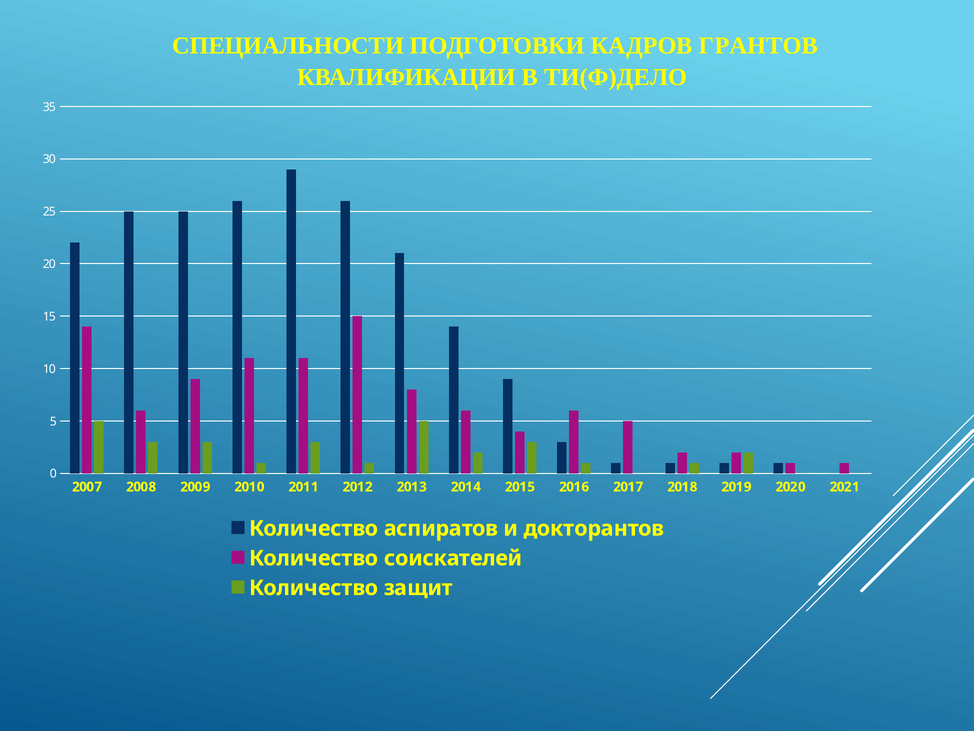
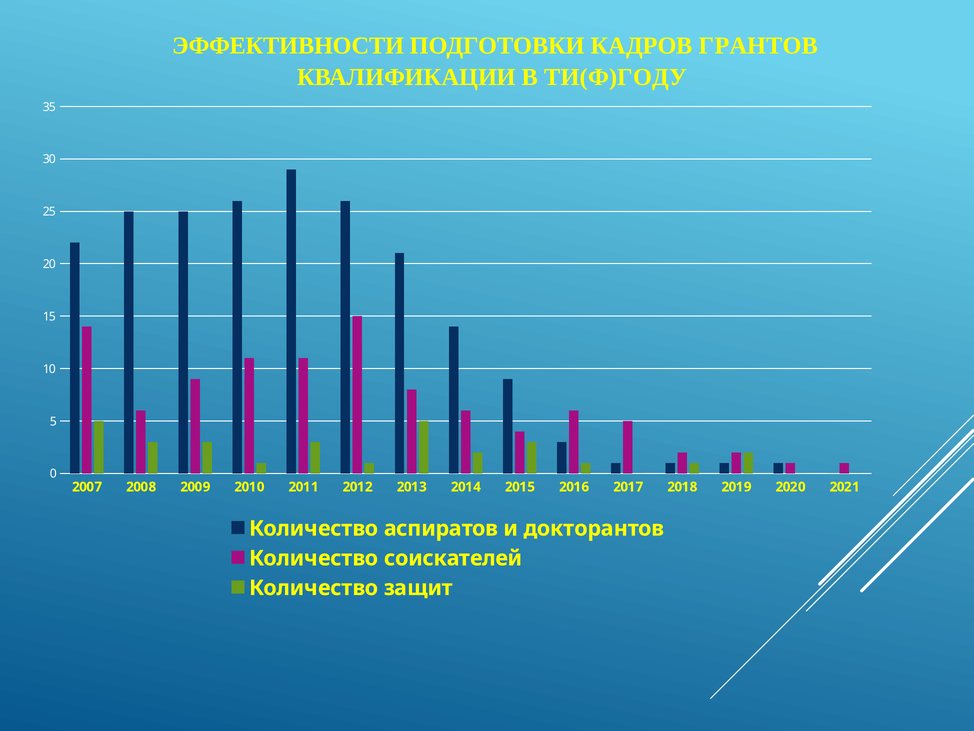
СПЕЦИАЛЬНОСТИ: СПЕЦИАЛЬНОСТИ -> ЭФФЕКТИВНОСТИ (288, 46)
ТИ(Ф)ДЕЛО: ТИ(Ф)ДЕЛО -> ТИ(Ф)ГОДУ (616, 77)
